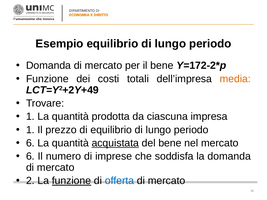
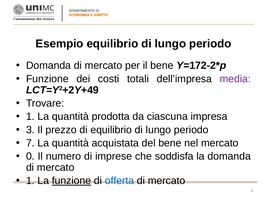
media colour: orange -> purple (235, 79)
1: 1 -> 3 (30, 130)
6: 6 -> 7 (30, 143)
acquistata underline: present -> none (115, 143)
6: 6 -> 0 (30, 156)
2: 2 -> 1 (30, 181)
